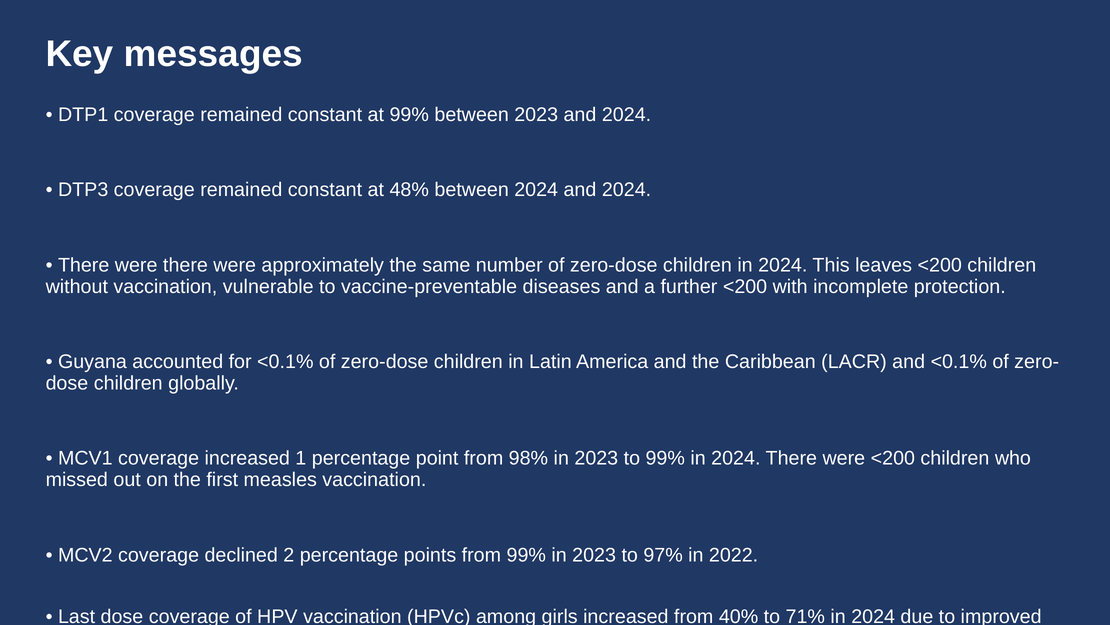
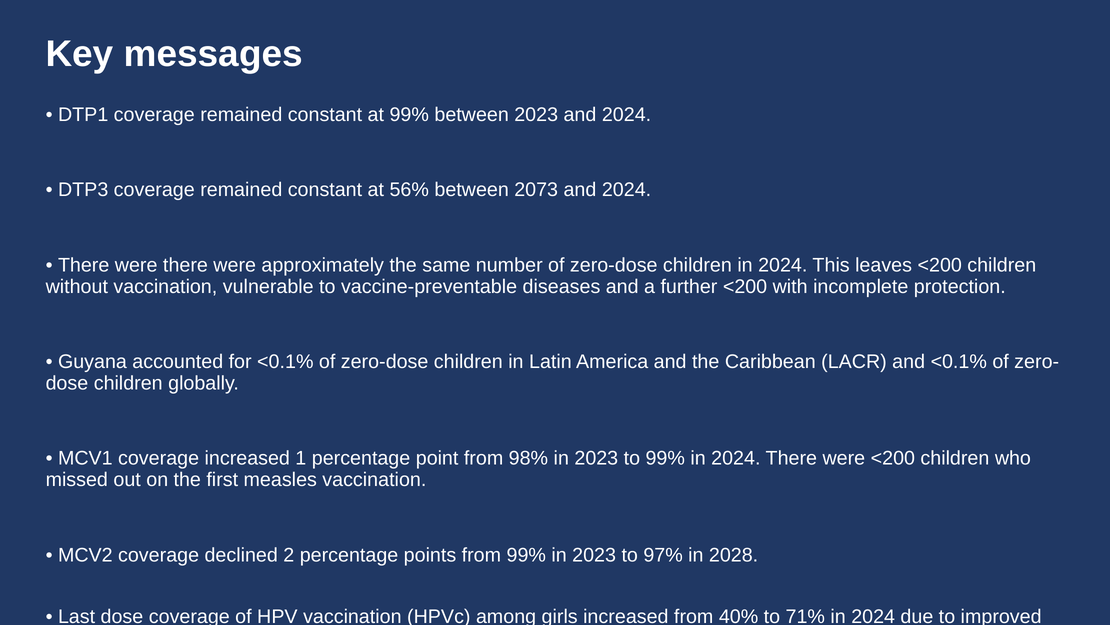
48%: 48% -> 56% (409, 190)
between 2024: 2024 -> 2073 (536, 190)
2022: 2022 -> 2028 (734, 554)
